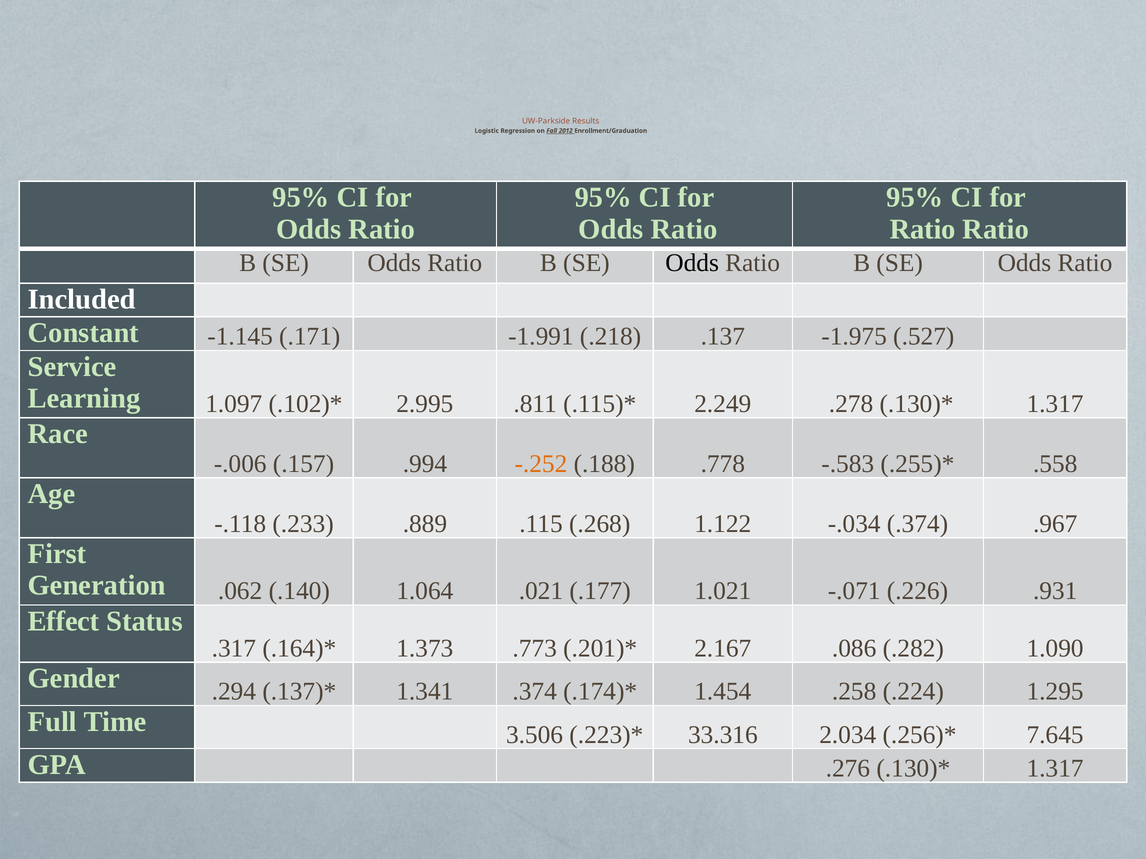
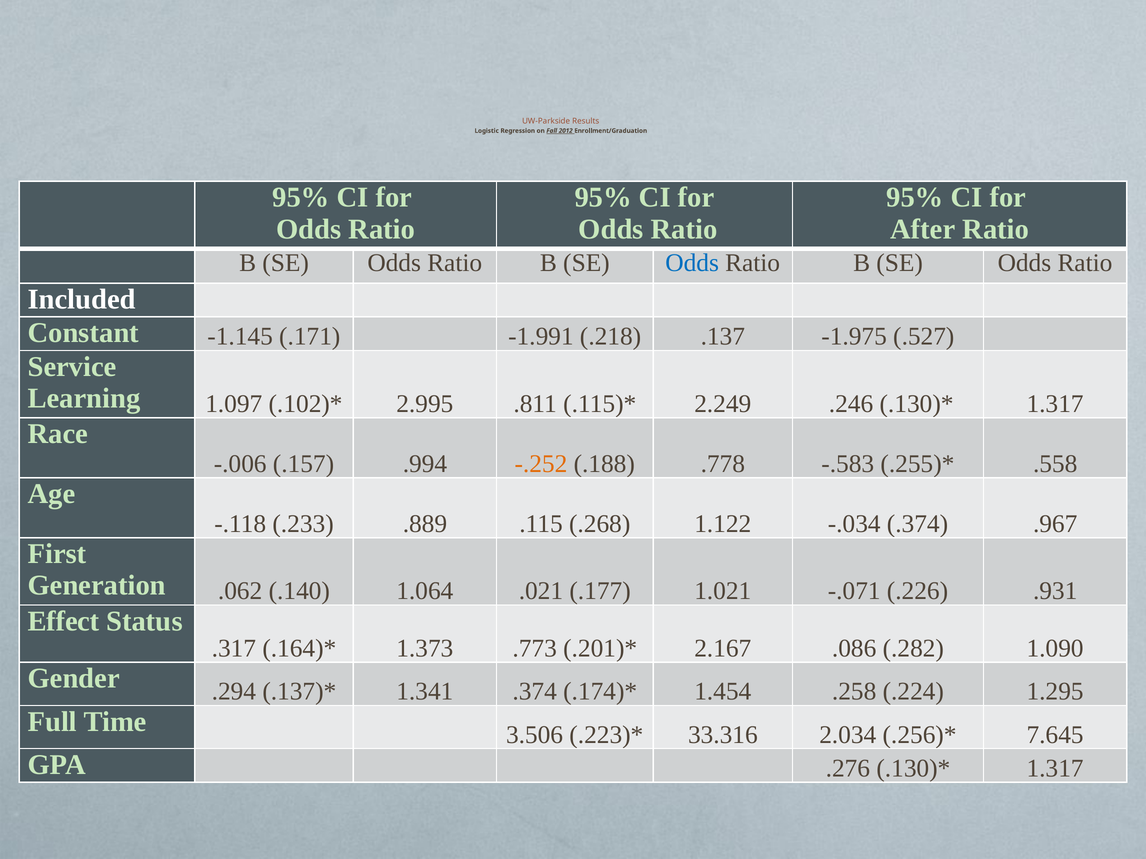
Ratio: Ratio -> After (923, 229)
Odds colour: black -> blue (692, 263)
.278: .278 -> .246 (851, 404)
